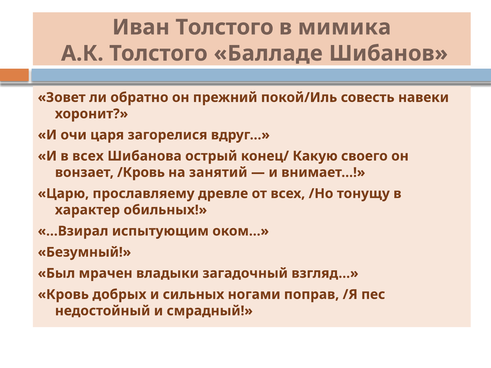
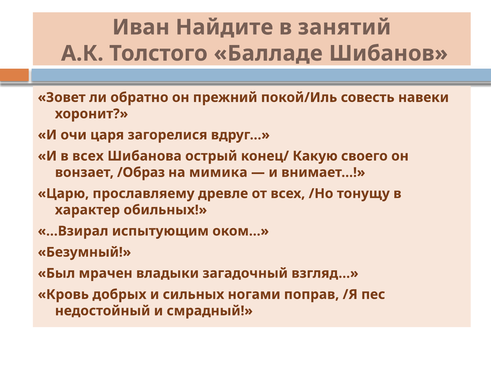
Иван Толстого: Толстого -> Найдите (224, 27)
мимика: мимика -> занятий (344, 27)
/Кровь: /Кровь -> /Образ (141, 173)
занятий: занятий -> мимика (218, 173)
